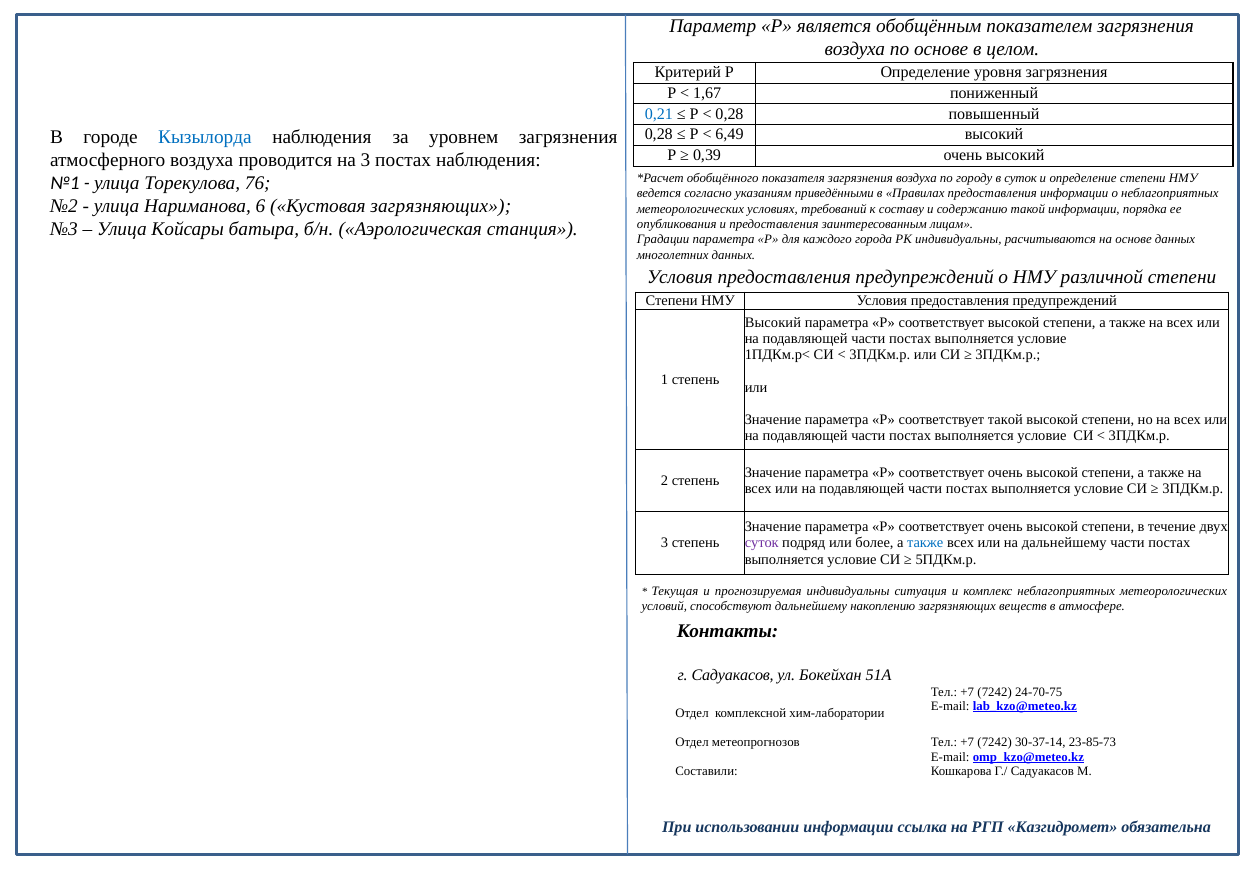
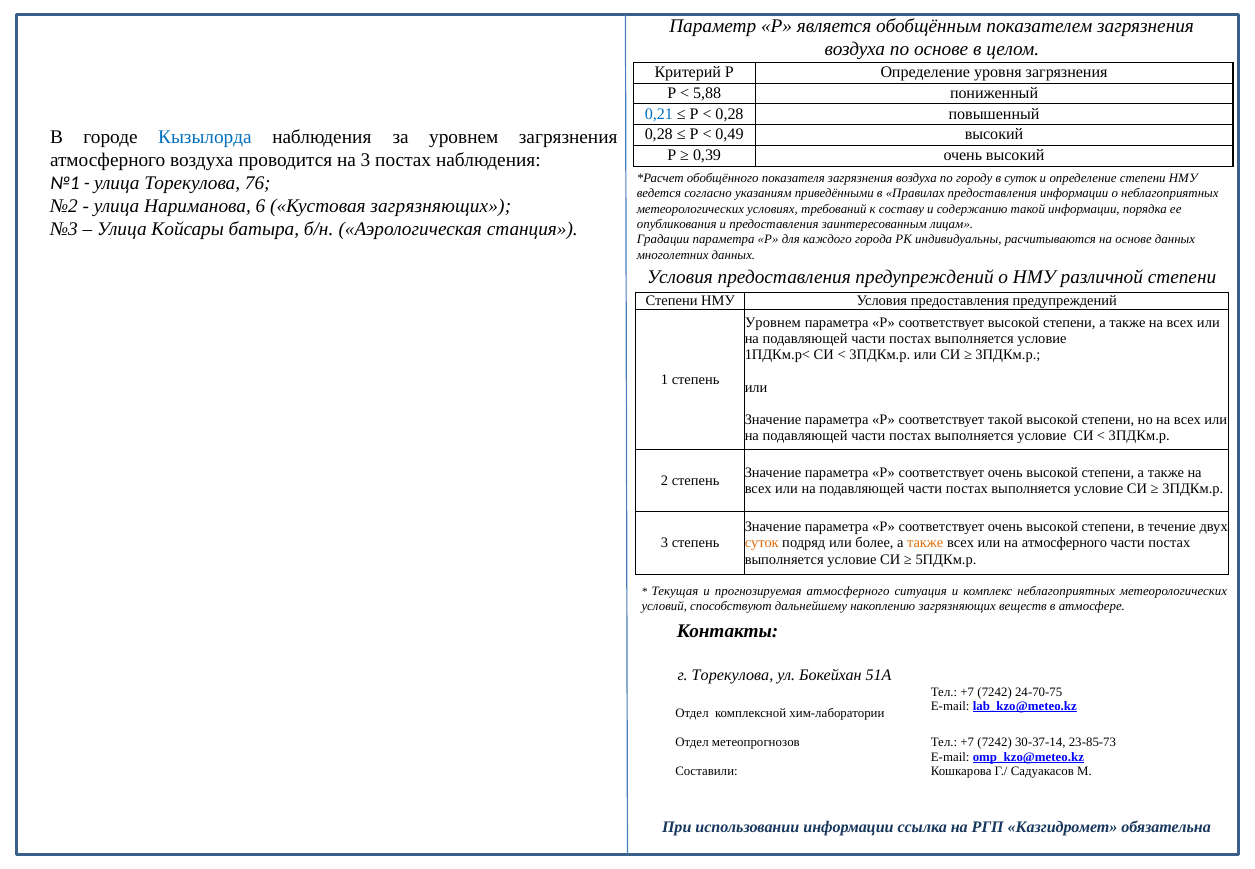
1,67: 1,67 -> 5,88 (707, 93)
6,49: 6,49 -> 0,49 (729, 135)
Высокий: Высокий -> Уровнем (773, 323)
суток colour: purple -> orange (762, 543)
также colour: blue -> orange (925, 543)
на дальнейшему: дальнейшему -> атмосферного (1064, 543)
прогнозируемая индивидуальны: индивидуальны -> атмосферного (848, 591)
г Садуакасов: Садуакасов -> Торекулова (733, 675)
